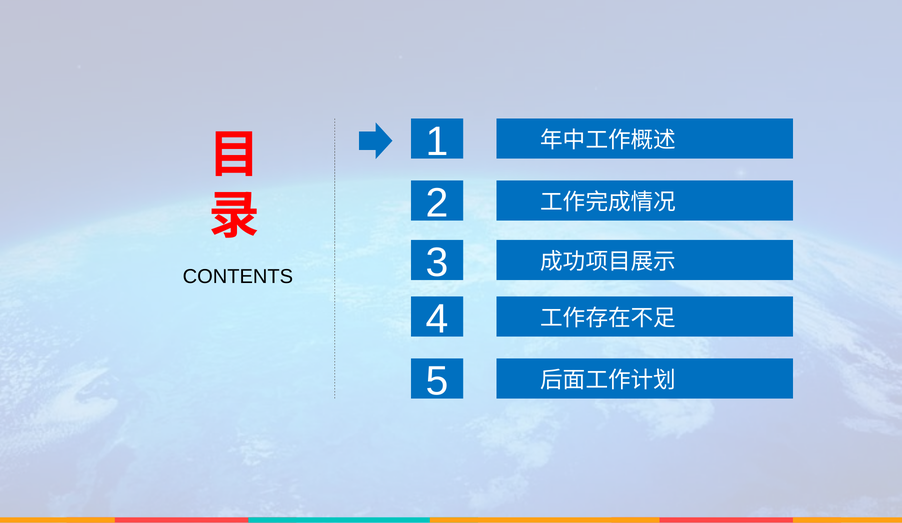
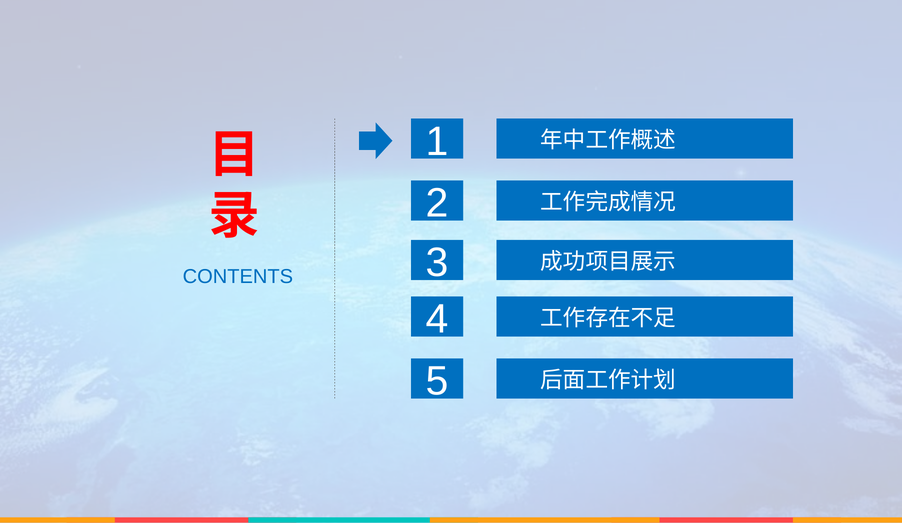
CONTENTS colour: black -> blue (238, 276)
